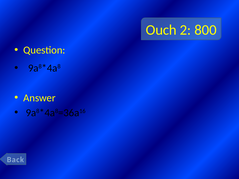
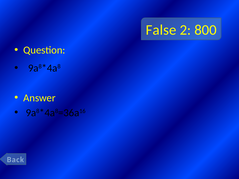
Ouch: Ouch -> False (161, 30)
